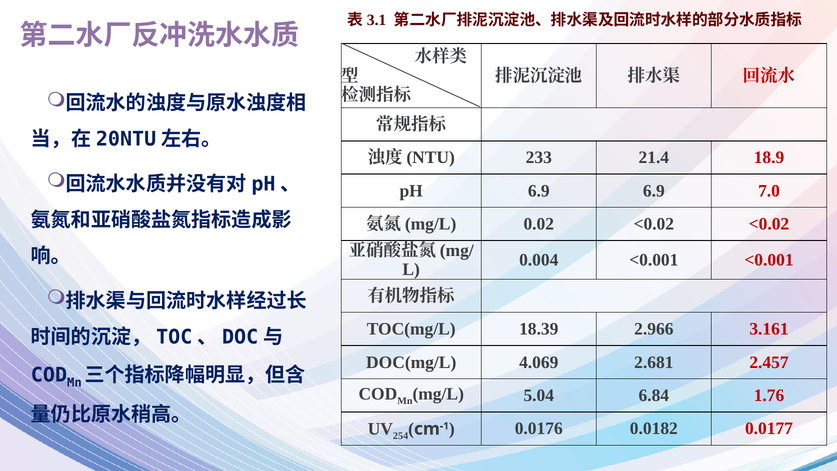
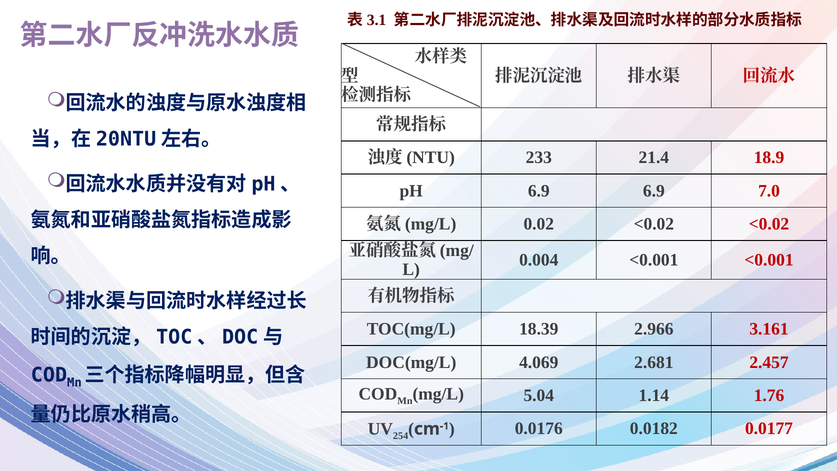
6.84: 6.84 -> 1.14 (654, 395)
